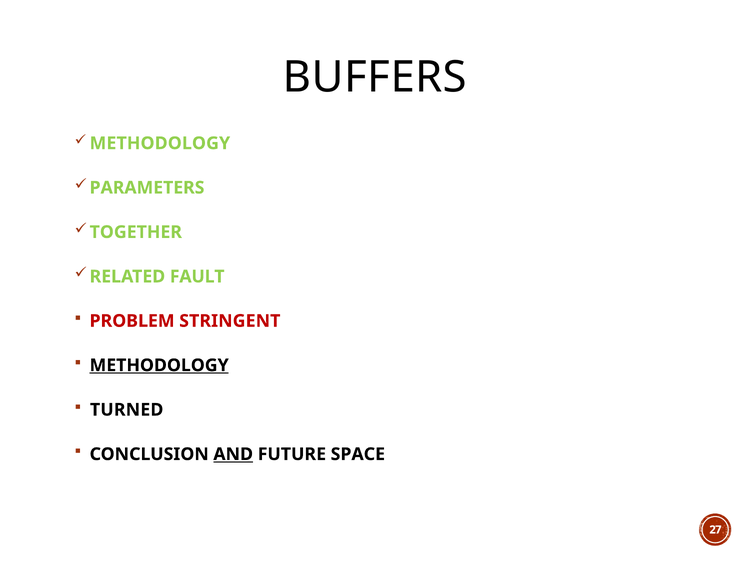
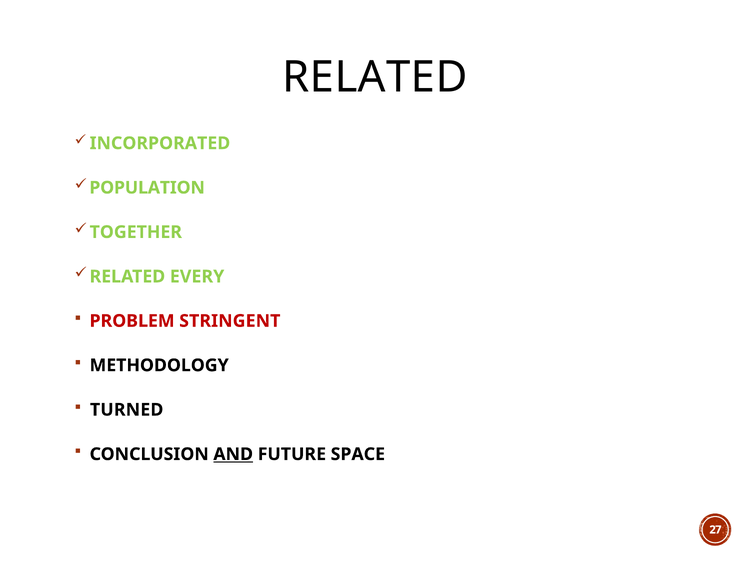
BUFFERS: BUFFERS -> RELATED (375, 77)
METHODOLOGY: METHODOLOGY -> INCORPORATED (160, 143)
PARAMETERS: PARAMETERS -> POPULATION (147, 188)
FAULT: FAULT -> EVERY (197, 276)
METHODOLOGY underline: present -> none (159, 365)
